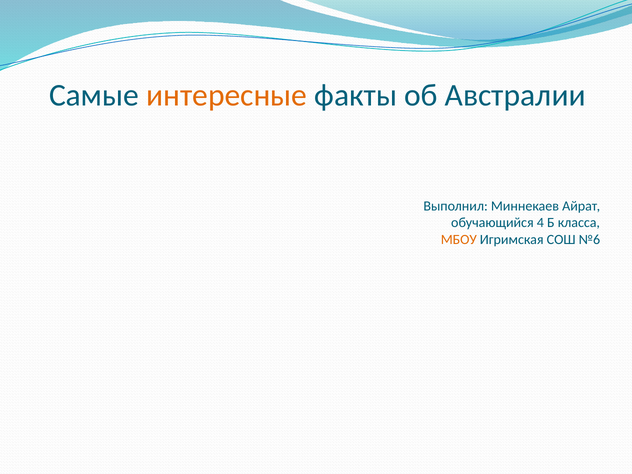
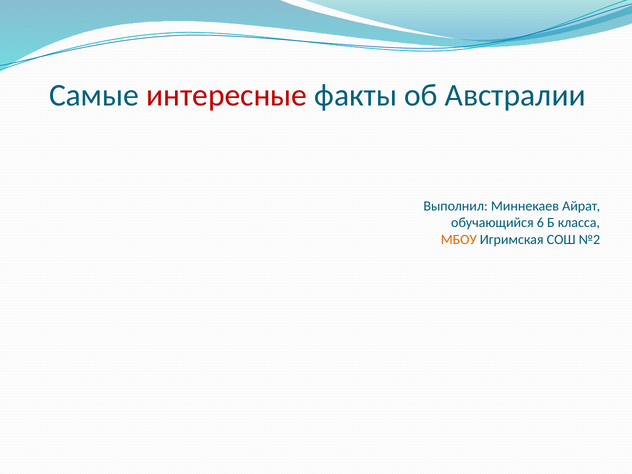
интересные colour: orange -> red (227, 96)
4: 4 -> 6 (540, 223)
№6: №6 -> №2 (589, 240)
